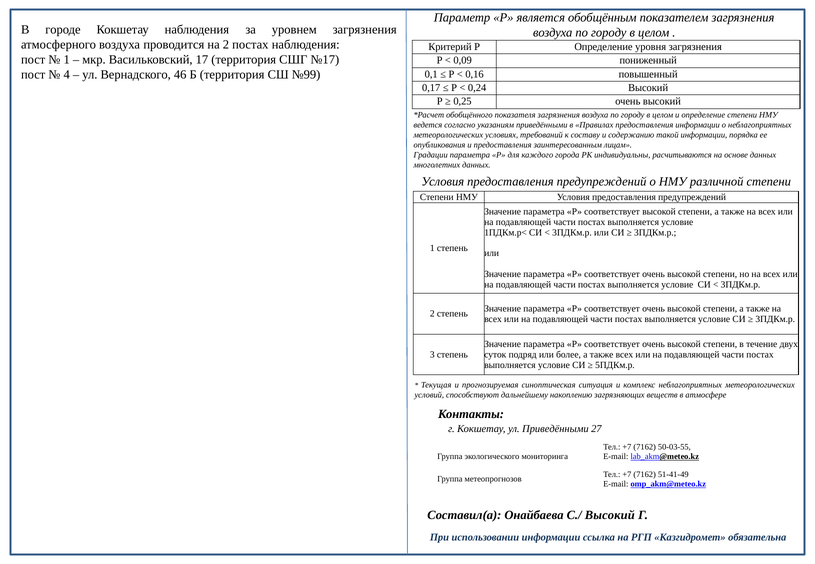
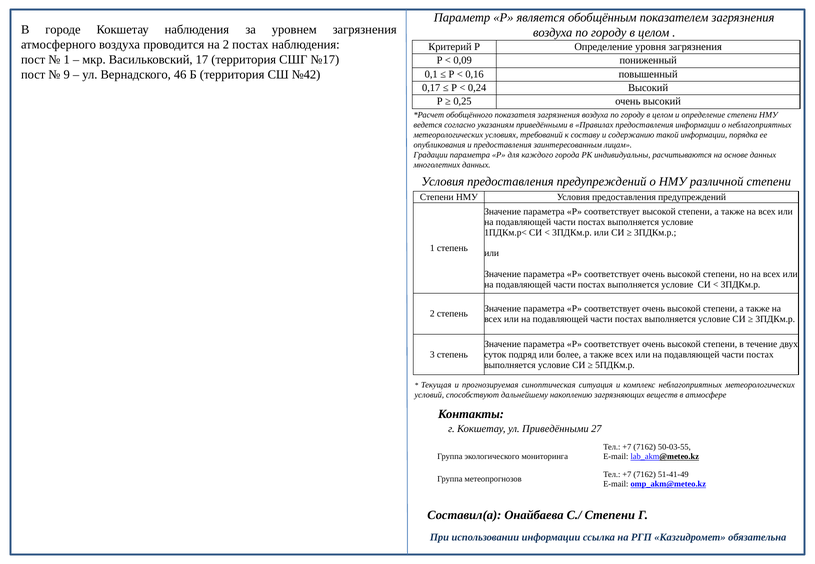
4: 4 -> 9 (67, 75)
№99: №99 -> №42 (306, 75)
С./ Высокий: Высокий -> Степени (610, 515)
